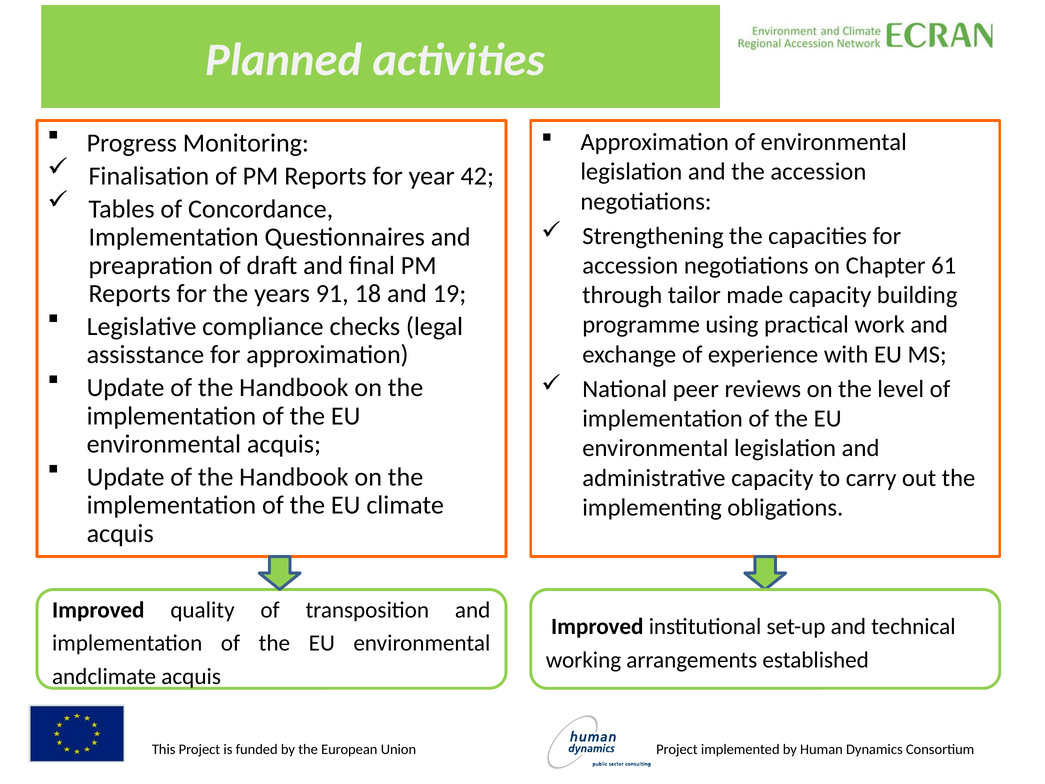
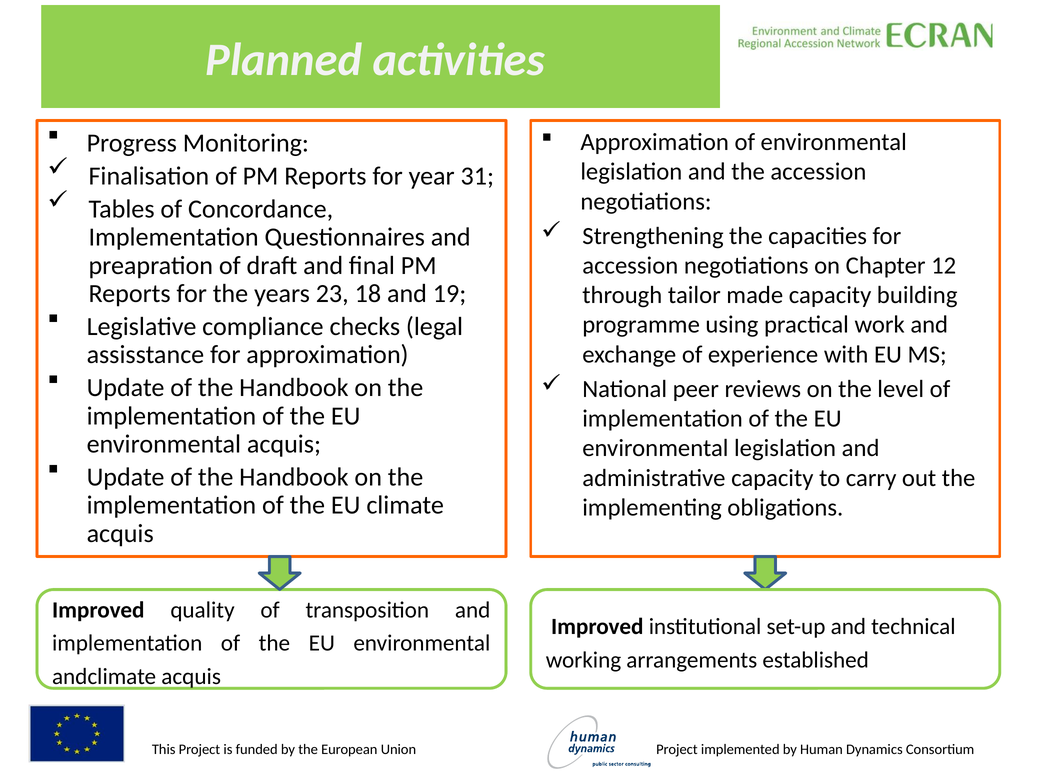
42: 42 -> 31 (477, 176)
61: 61 -> 12 (944, 265)
91: 91 -> 23 (332, 294)
